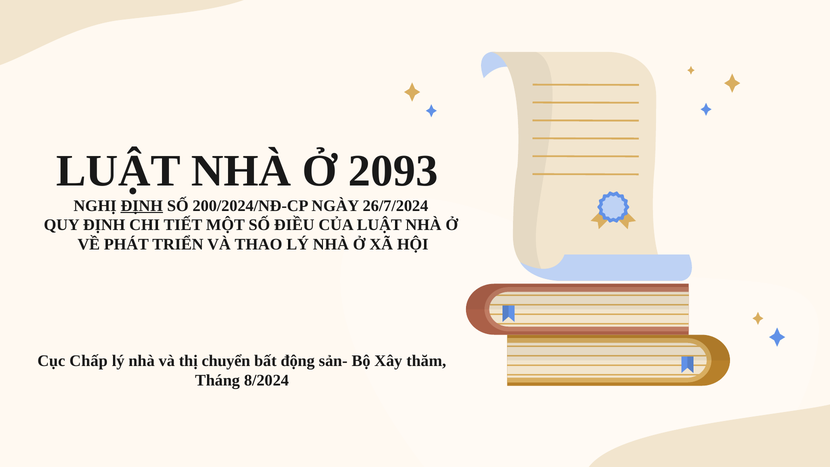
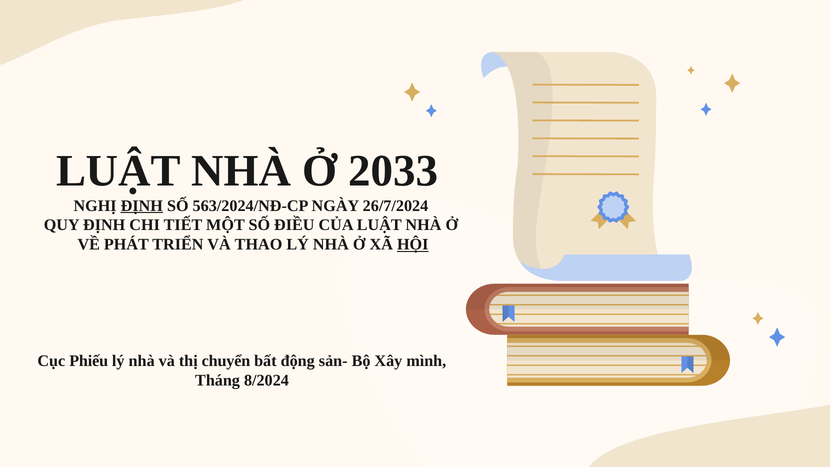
2093: 2093 -> 2033 (393, 171)
200/2024/NĐ-CP: 200/2024/NĐ-CP -> 563/2024/NĐ-CP (251, 206)
HỘI underline: none -> present (413, 244)
Chấp: Chấp -> Phiếu (89, 361)
thăm: thăm -> mình (426, 361)
